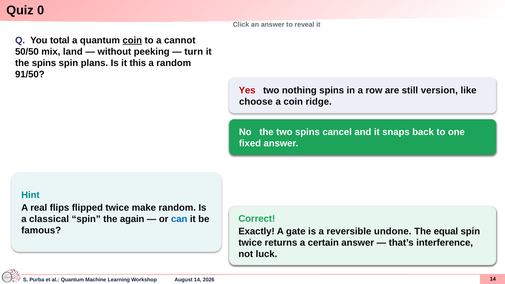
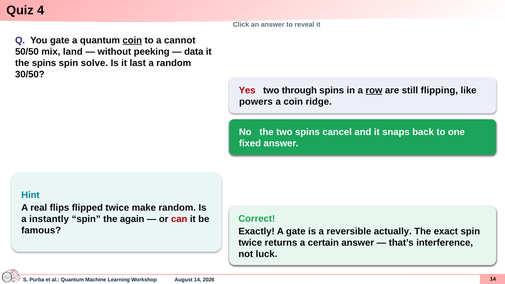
0: 0 -> 4 (41, 10)
You total: total -> gate (60, 40)
turn: turn -> data (194, 52)
plans: plans -> solve (94, 63)
this: this -> last (138, 63)
91/50: 91/50 -> 30/50 (30, 74)
nothing: nothing -> through (299, 90)
row underline: none -> present (374, 90)
version: version -> flipping (439, 90)
choose: choose -> powers (256, 102)
classical: classical -> instantly (49, 219)
can colour: blue -> red (179, 219)
undone: undone -> actually (393, 231)
equal: equal -> exact (446, 231)
